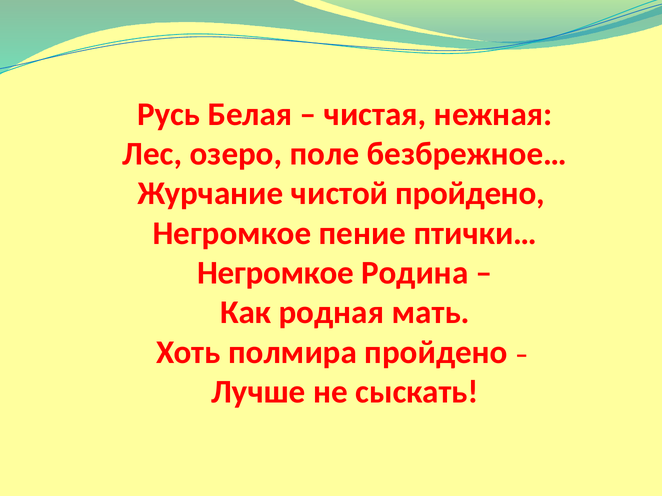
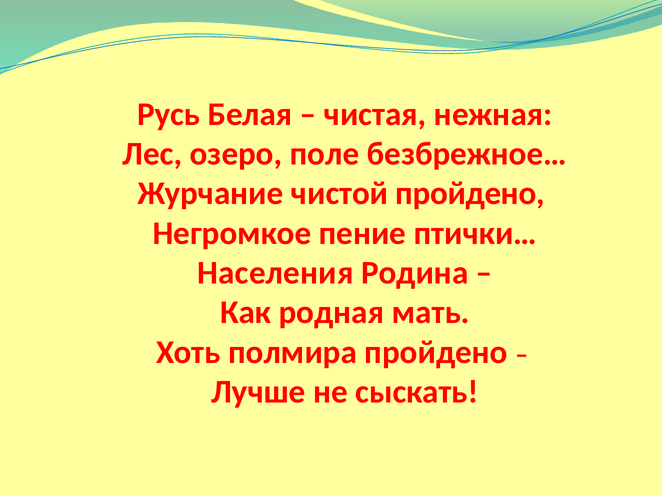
Негромкое: Негромкое -> Населения (275, 273)
